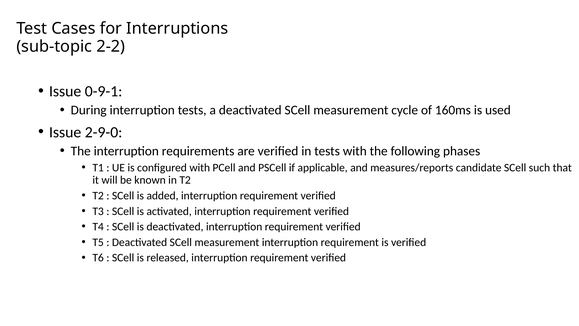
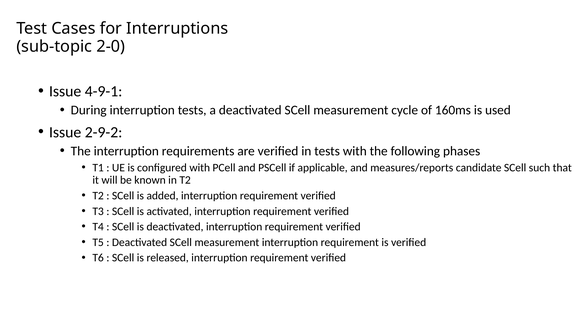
2-2: 2-2 -> 2-0 (111, 47)
0-9-1: 0-9-1 -> 4-9-1 (104, 91)
2-9-0: 2-9-0 -> 2-9-2 (104, 132)
